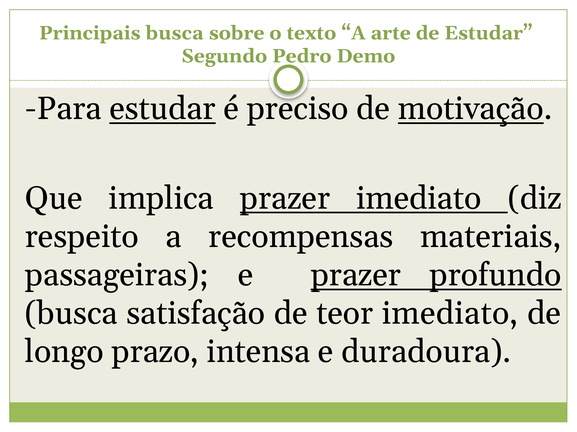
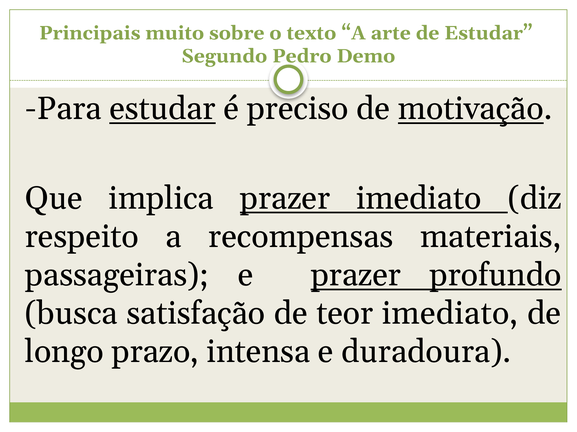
Principais busca: busca -> muito (175, 33)
